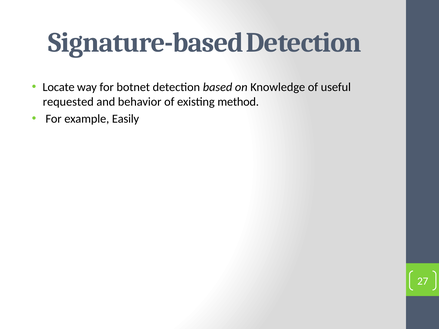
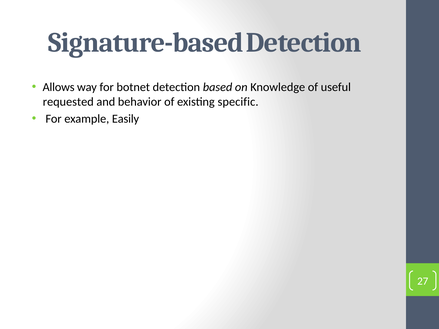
Locate: Locate -> Allows (59, 87)
method: method -> specific (238, 102)
